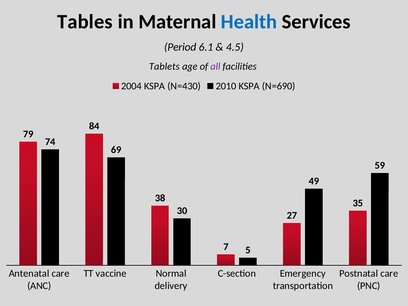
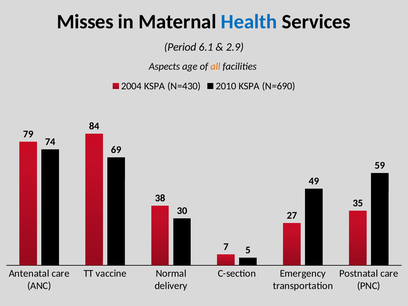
Tables: Tables -> Misses (85, 22)
4.5: 4.5 -> 2.9 (235, 47)
Tablets: Tablets -> Aspects (164, 67)
all colour: purple -> orange (215, 67)
